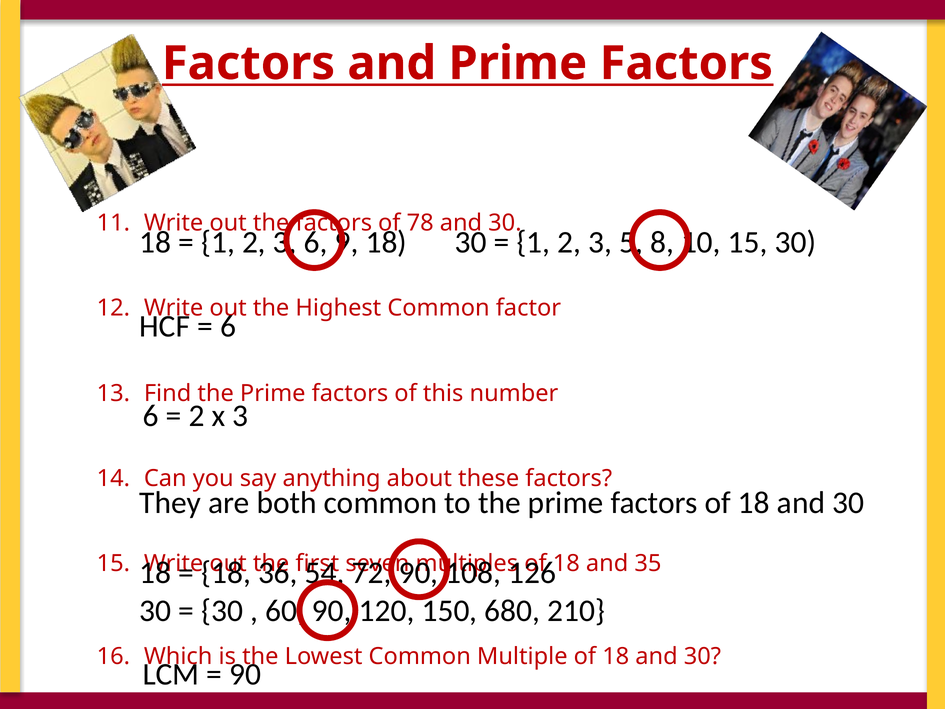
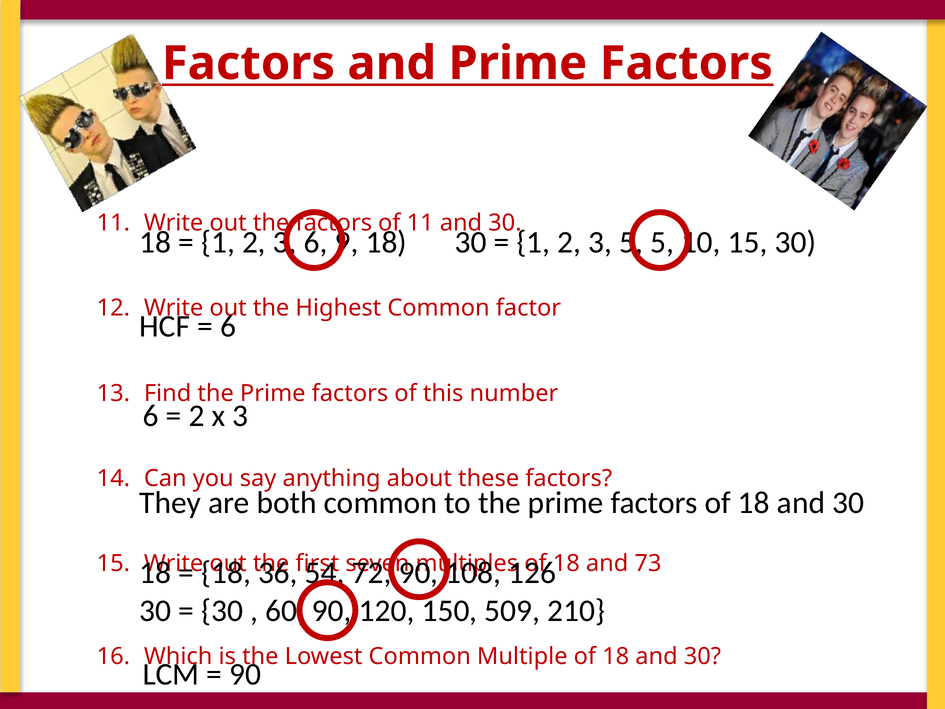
78: 78 -> 11 (420, 223)
8: 8 -> 5 (662, 242)
35: 35 -> 73 (648, 563)
680: 680 -> 509 (512, 611)
